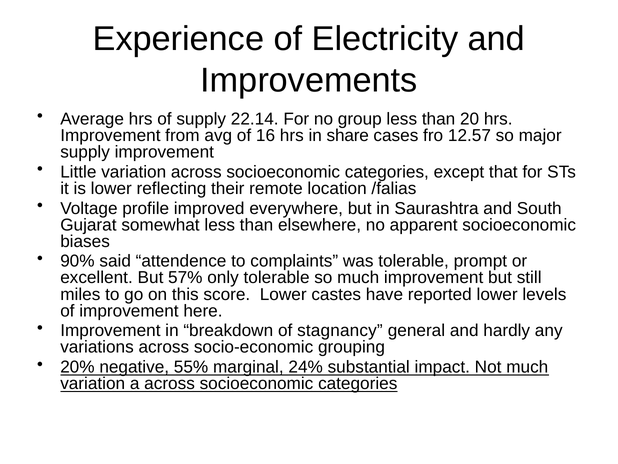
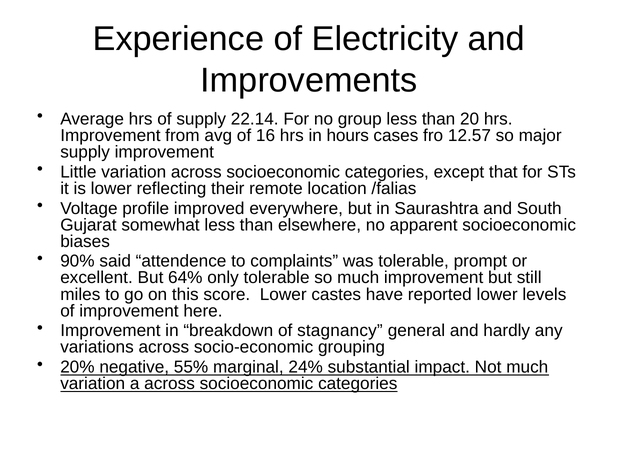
share: share -> hours (348, 135)
57%: 57% -> 64% (185, 278)
